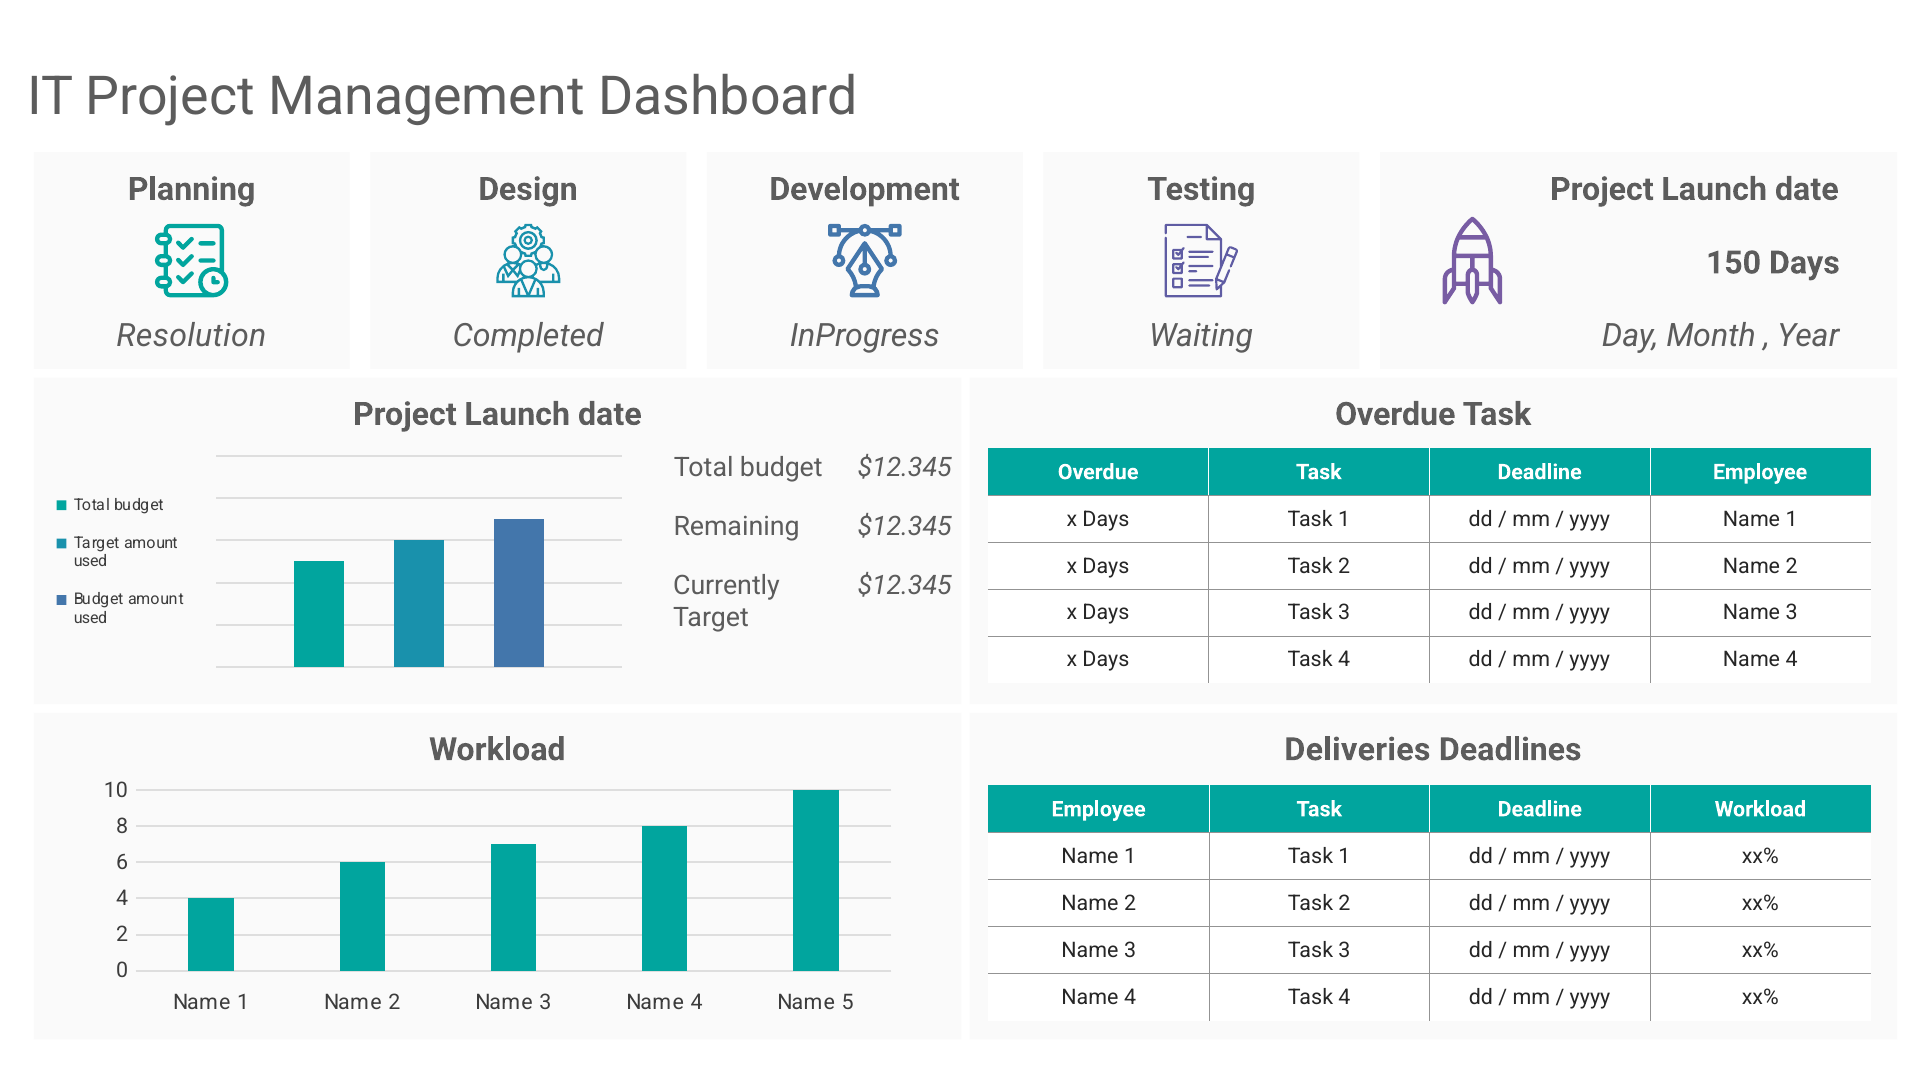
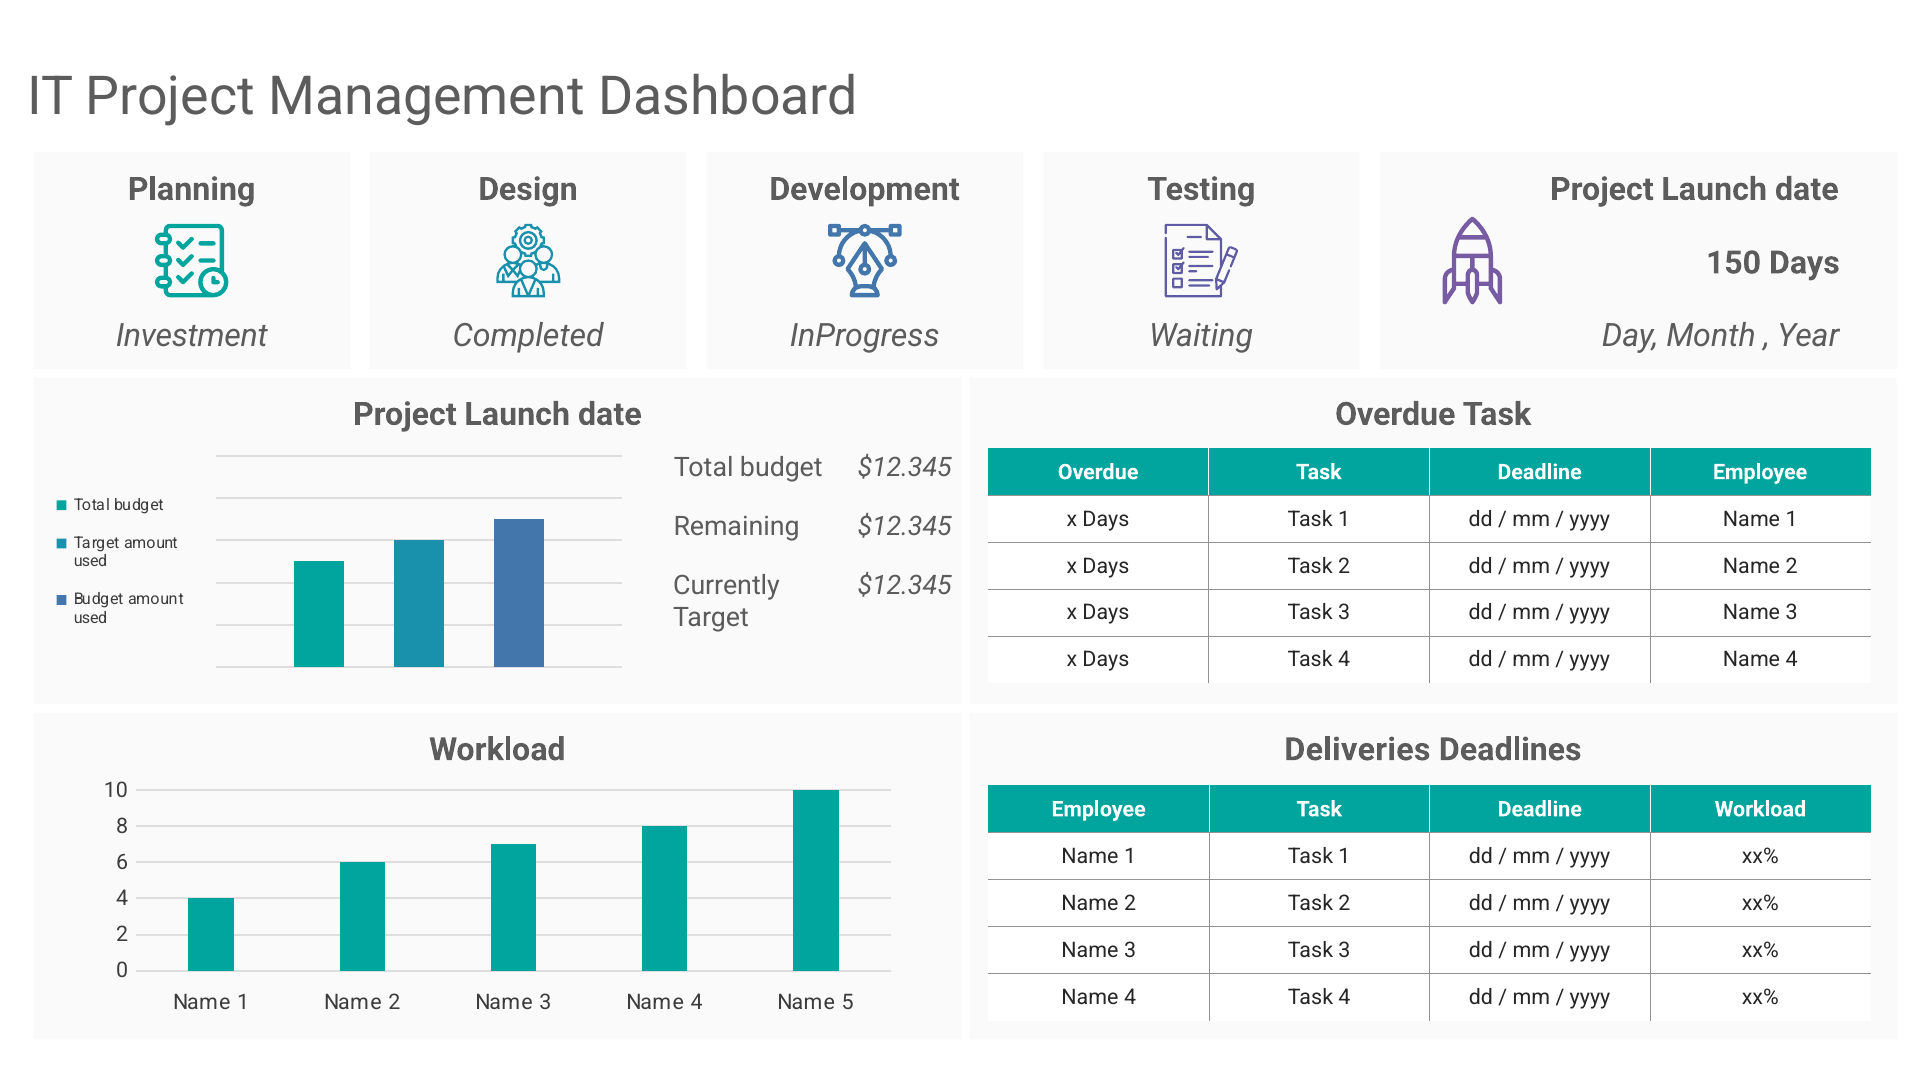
Resolution: Resolution -> Investment (192, 336)
